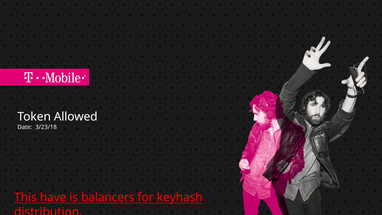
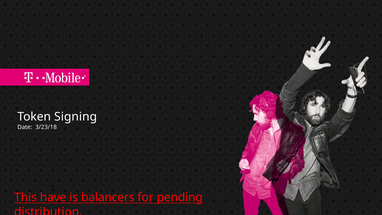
Allowed: Allowed -> Signing (76, 117)
keyhash: keyhash -> pending (180, 197)
